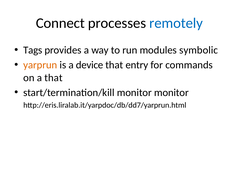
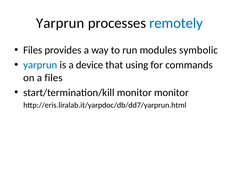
Connect: Connect -> Yarprun (60, 23)
Tags: Tags -> Files (33, 50)
yarprun colour: orange -> blue (40, 65)
entry: entry -> using (137, 65)
a that: that -> files (54, 78)
